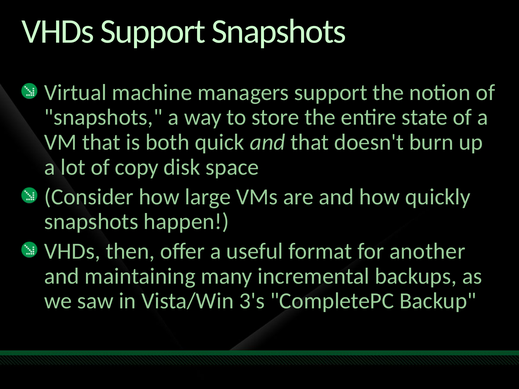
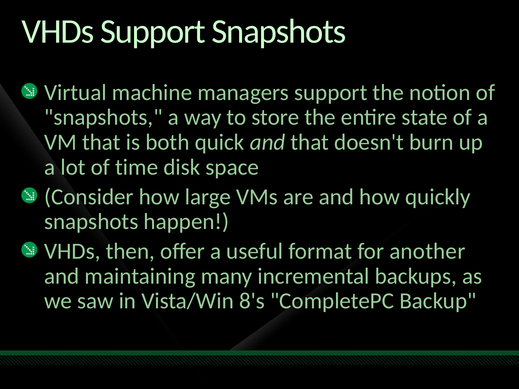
copy: copy -> time (137, 167)
3's: 3's -> 8's (252, 301)
